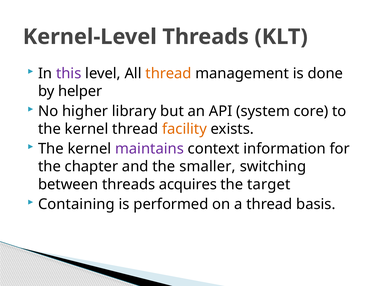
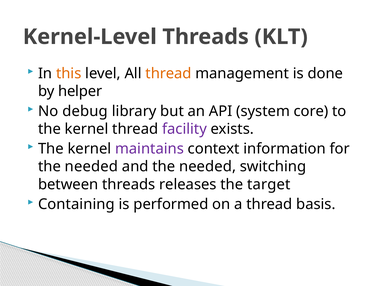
this colour: purple -> orange (69, 73)
higher: higher -> debug (85, 111)
facility colour: orange -> purple (184, 129)
chapter: chapter -> needed (91, 166)
and the smaller: smaller -> needed (208, 166)
acquires: acquires -> releases (188, 184)
